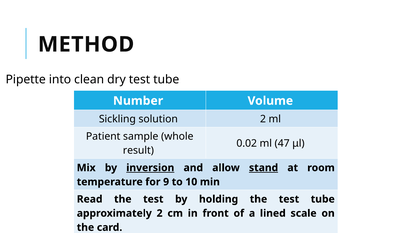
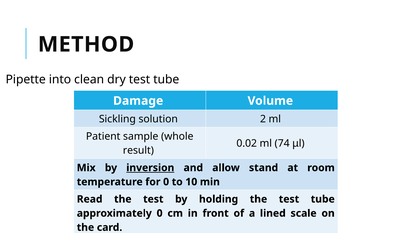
Number: Number -> Damage (138, 101)
47: 47 -> 74 (282, 143)
stand underline: present -> none (264, 168)
for 9: 9 -> 0 (166, 182)
approximately 2: 2 -> 0 (160, 213)
